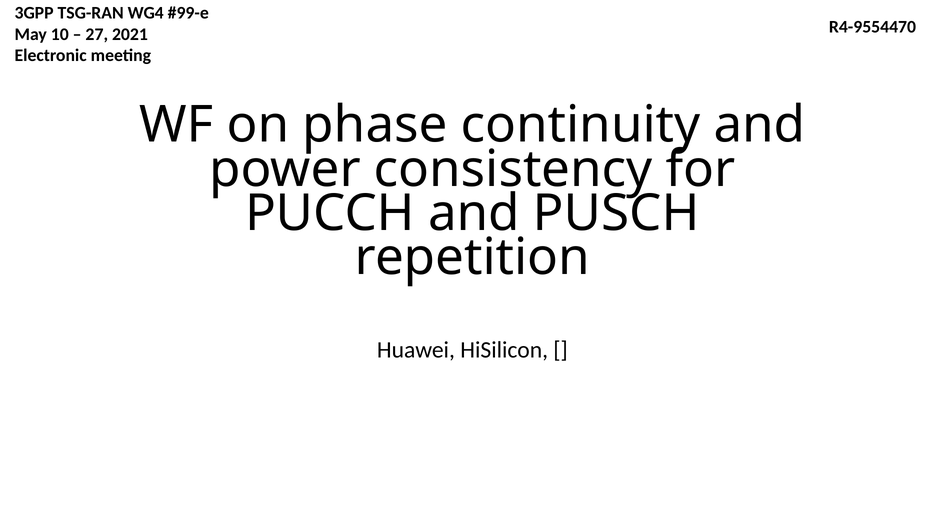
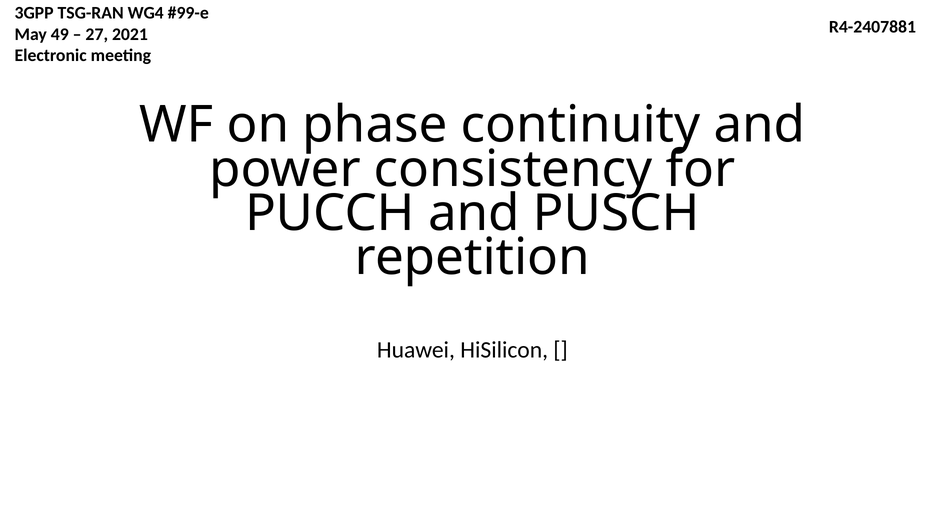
R4-9554470: R4-9554470 -> R4-2407881 (872, 27)
10: 10 -> 49 (60, 34)
